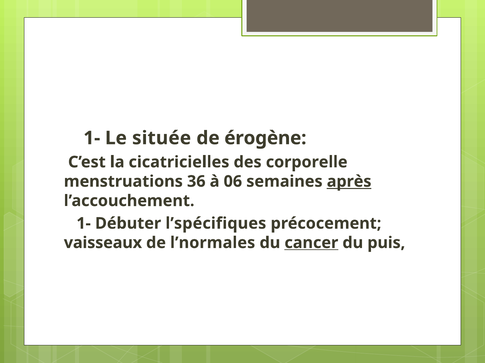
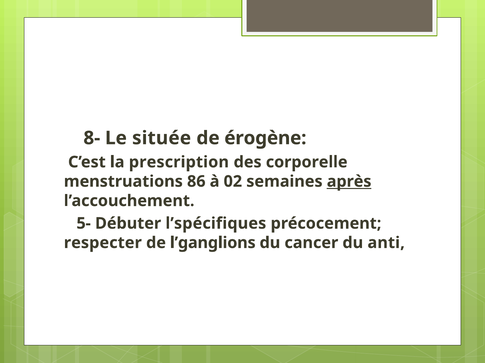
1-: 1- -> 8- (92, 138)
cicatricielles: cicatricielles -> prescription (179, 162)
36: 36 -> 86 (196, 182)
06: 06 -> 02 (233, 182)
1-: 1- -> 5- (84, 224)
vaisseaux: vaisseaux -> respecter (103, 243)
l’normales: l’normales -> l’ganglions (213, 243)
cancer underline: present -> none (311, 243)
puis: puis -> anti (386, 243)
